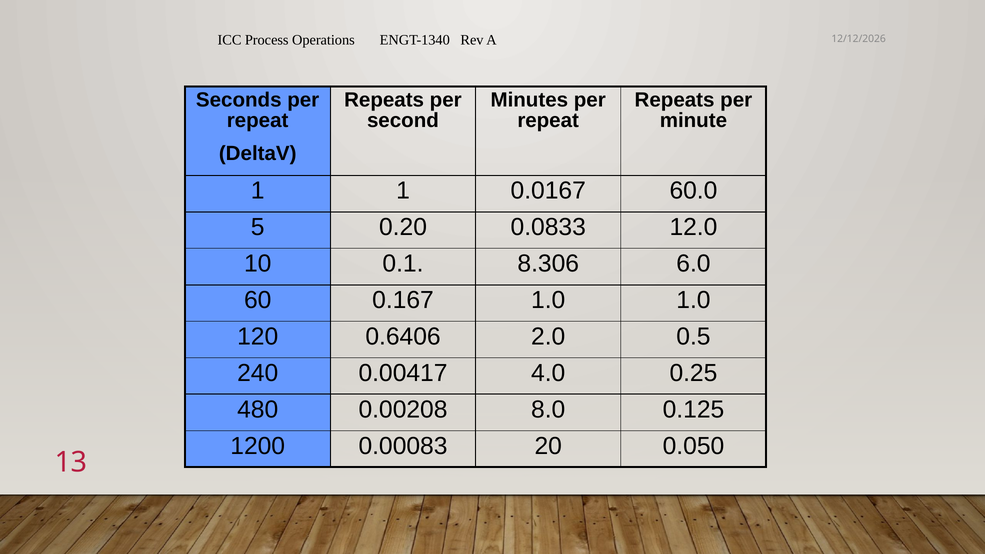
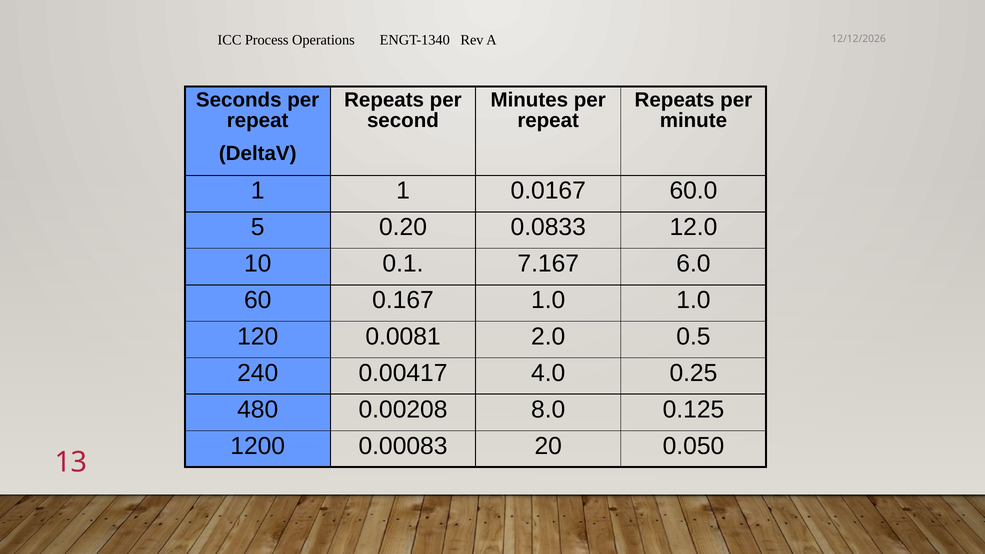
8.306: 8.306 -> 7.167 (548, 264)
0.6406: 0.6406 -> 0.0081 (403, 337)
